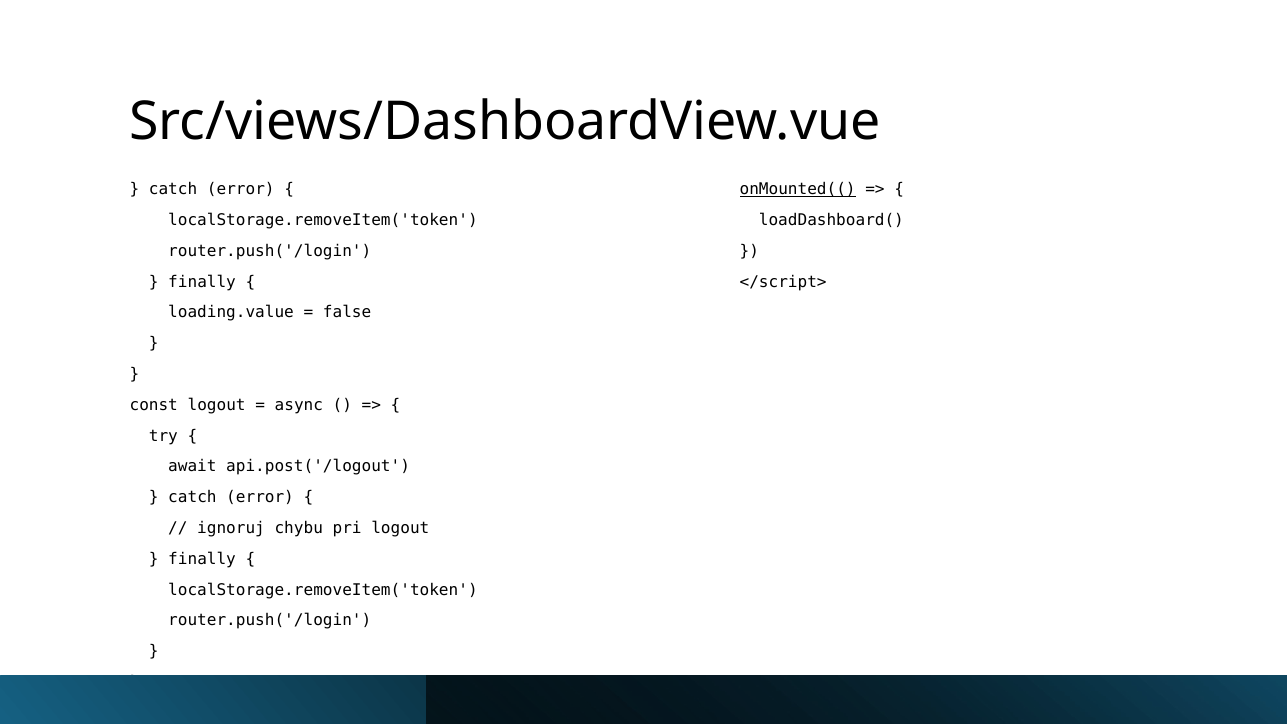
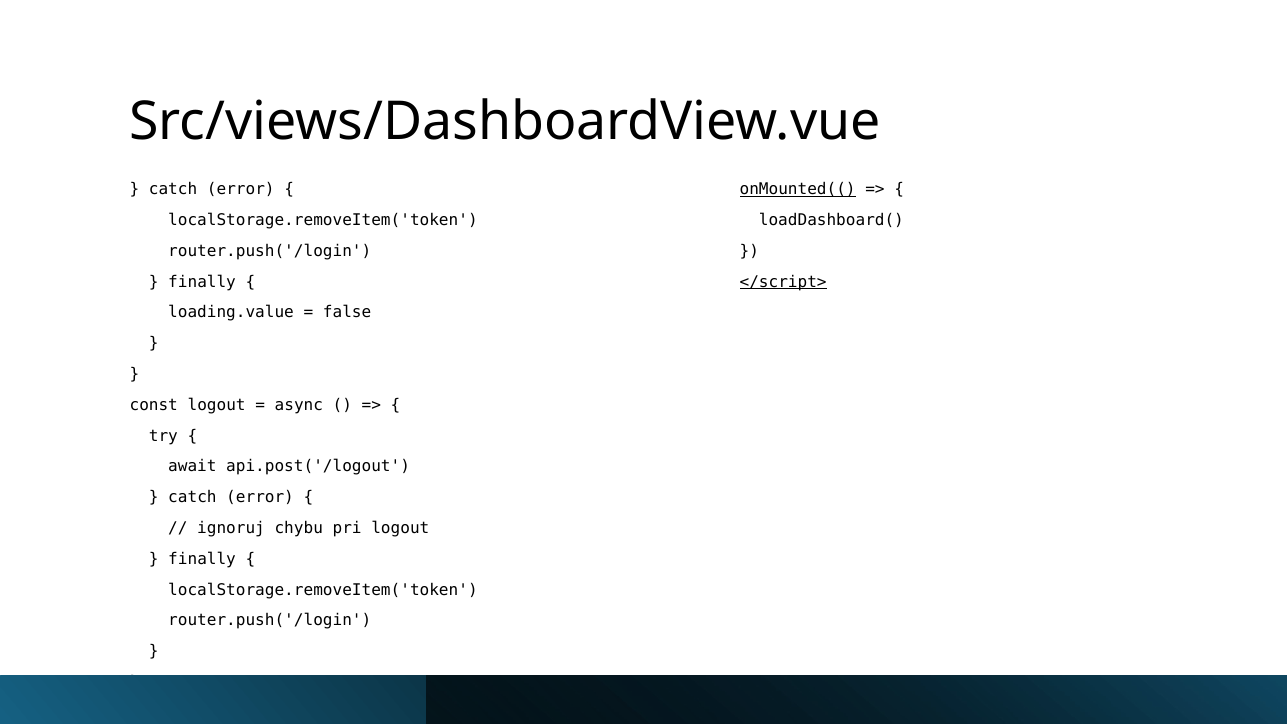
</script> underline: none -> present (783, 282)
